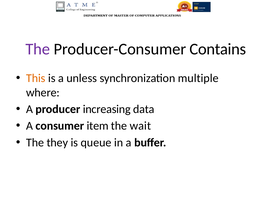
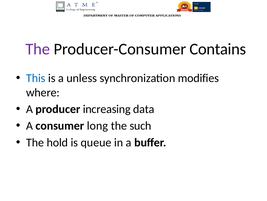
This colour: orange -> blue (36, 78)
multiple: multiple -> modifies (198, 78)
item: item -> long (98, 125)
wait: wait -> such (140, 125)
they: they -> hold (57, 142)
